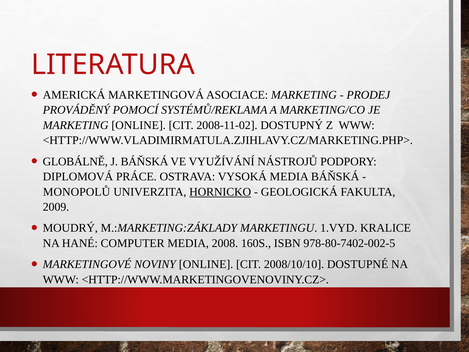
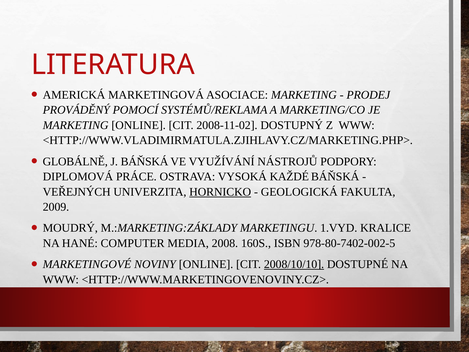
VYSOKÁ MEDIA: MEDIA -> KAŽDÉ (289, 177)
MONOPOLŮ: MONOPOLŮ -> VEŘEJNÝCH (77, 192)
2008/10/10 underline: none -> present (294, 264)
